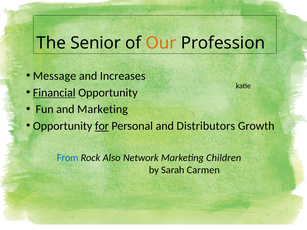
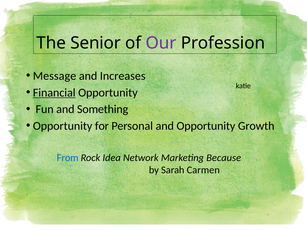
Our colour: orange -> purple (161, 43)
and Marketing: Marketing -> Something (103, 109)
for underline: present -> none (102, 126)
and Distributors: Distributors -> Opportunity (206, 126)
Also: Also -> Idea (112, 158)
Children: Children -> Because (224, 158)
